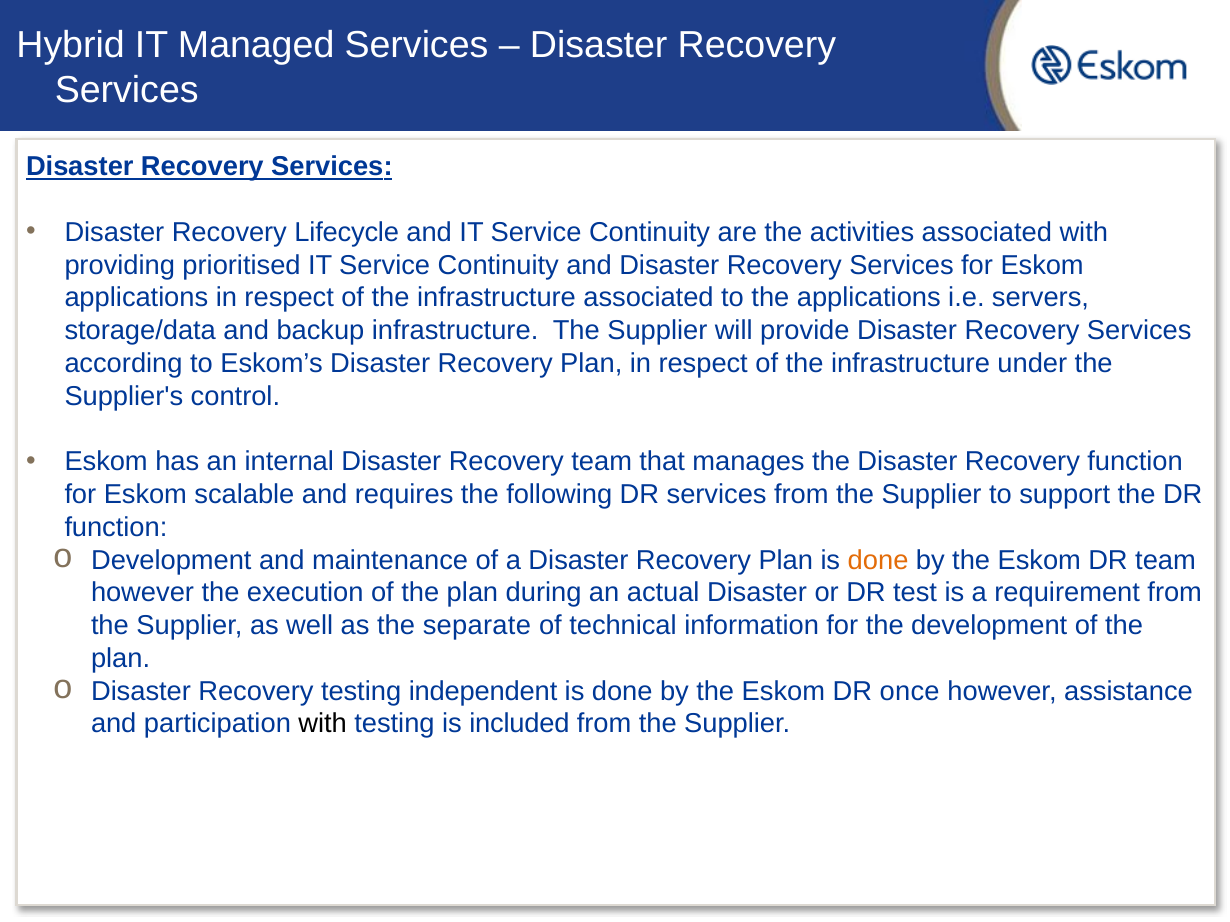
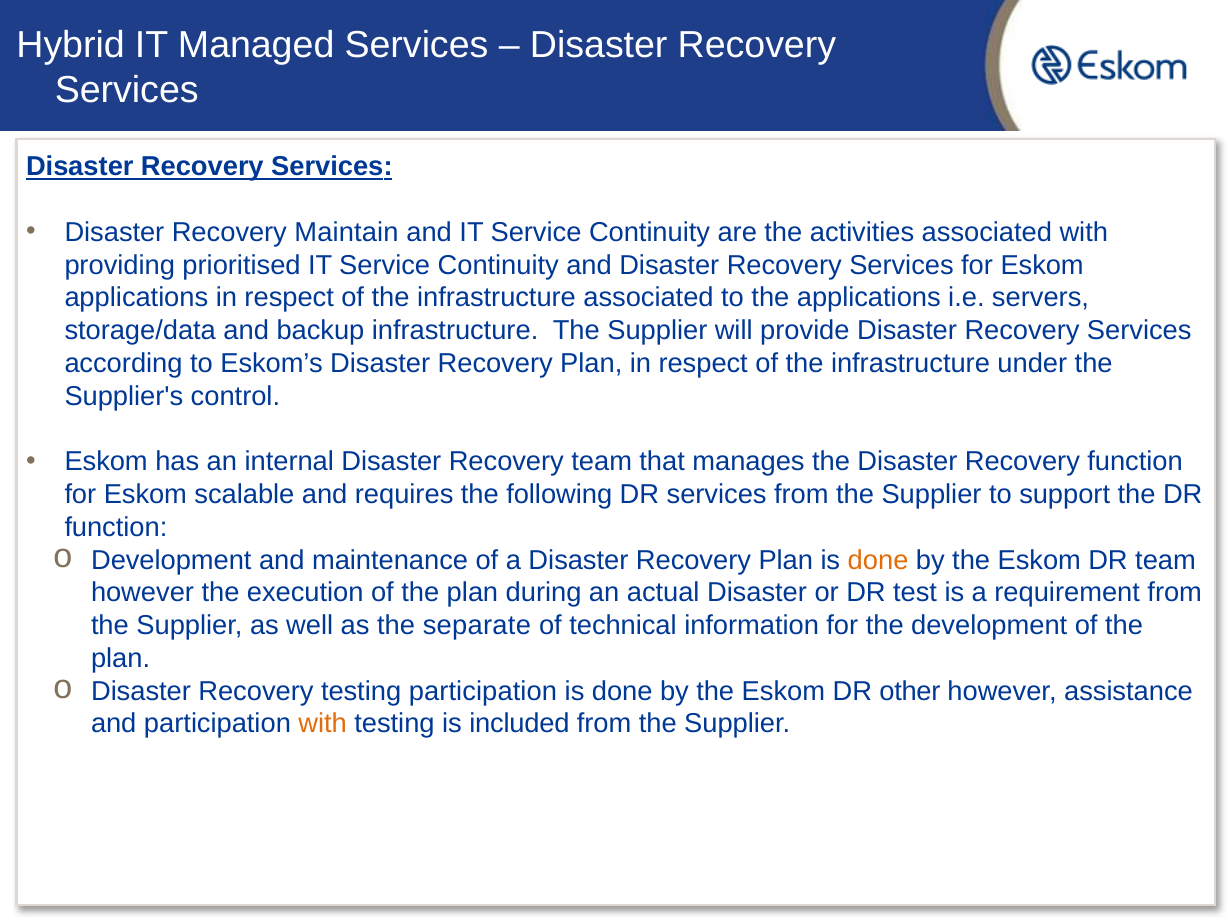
Lifecycle: Lifecycle -> Maintain (347, 232)
testing independent: independent -> participation (483, 691)
once: once -> other (910, 691)
with colour: black -> orange (323, 724)
